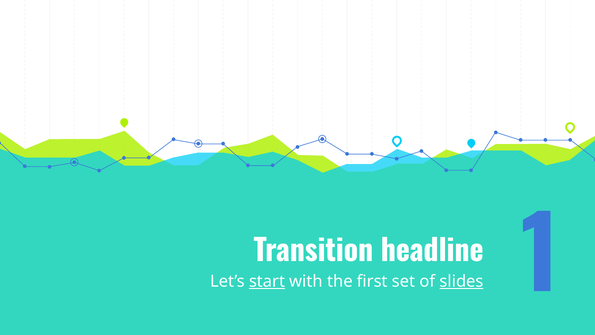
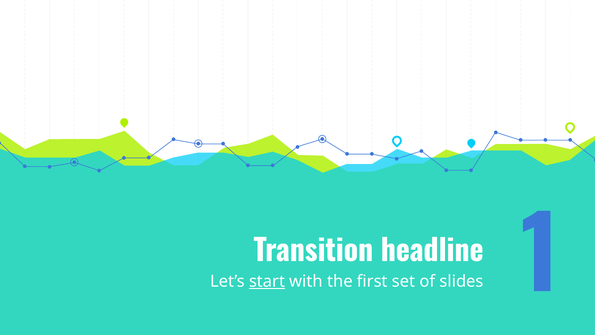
slides underline: present -> none (461, 281)
